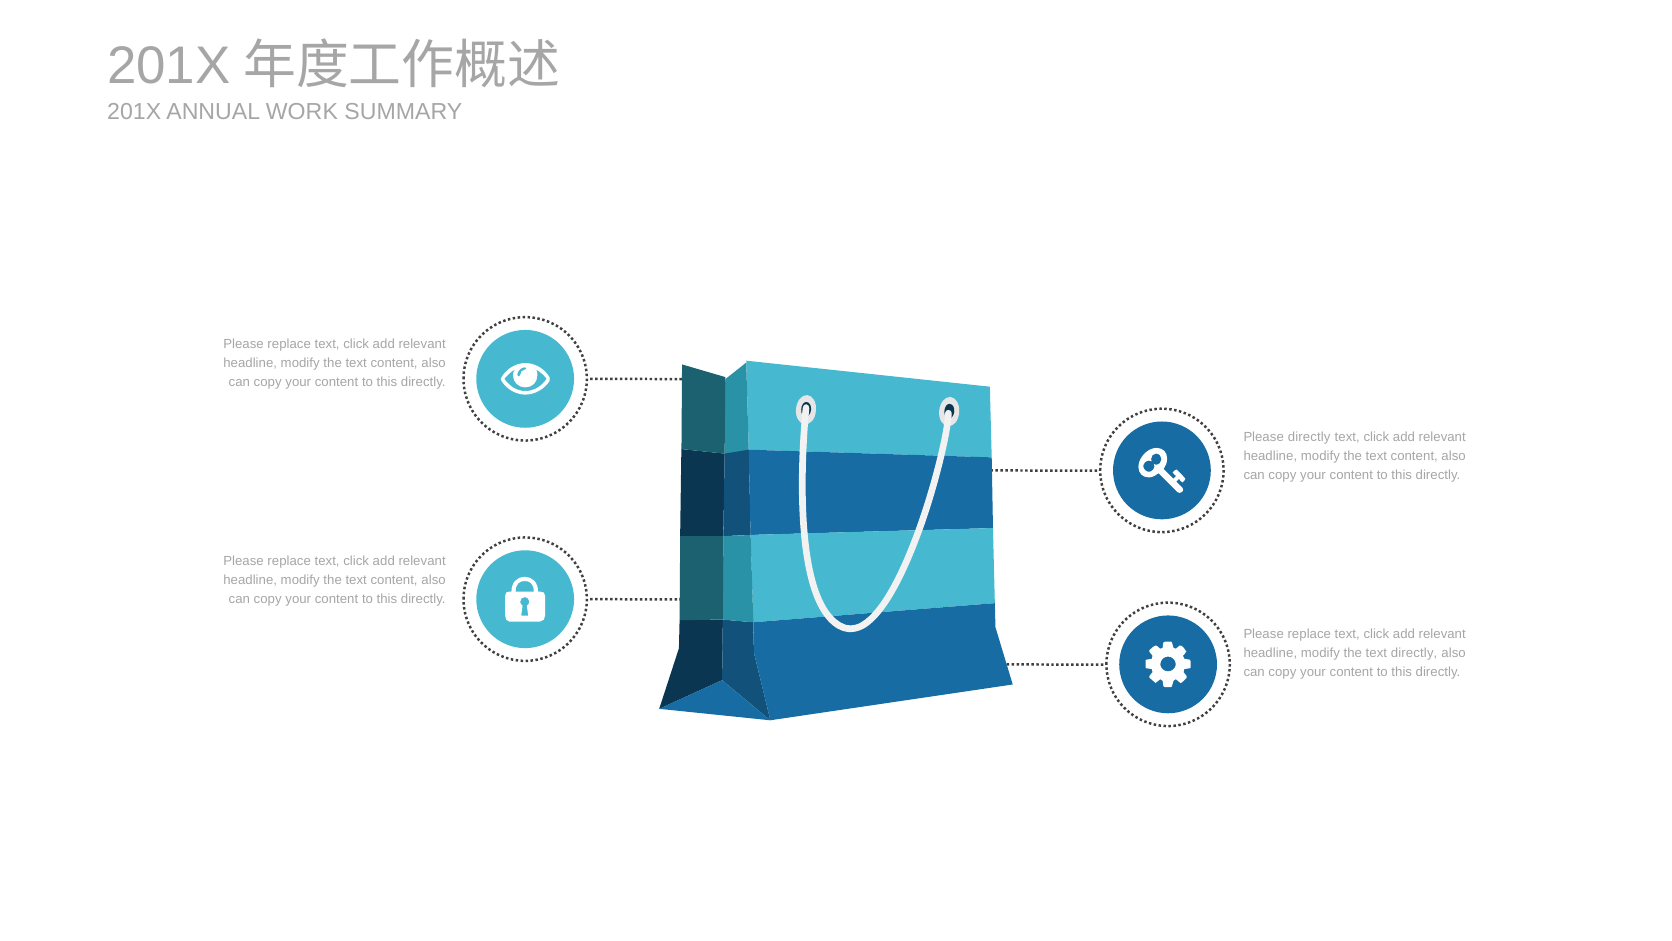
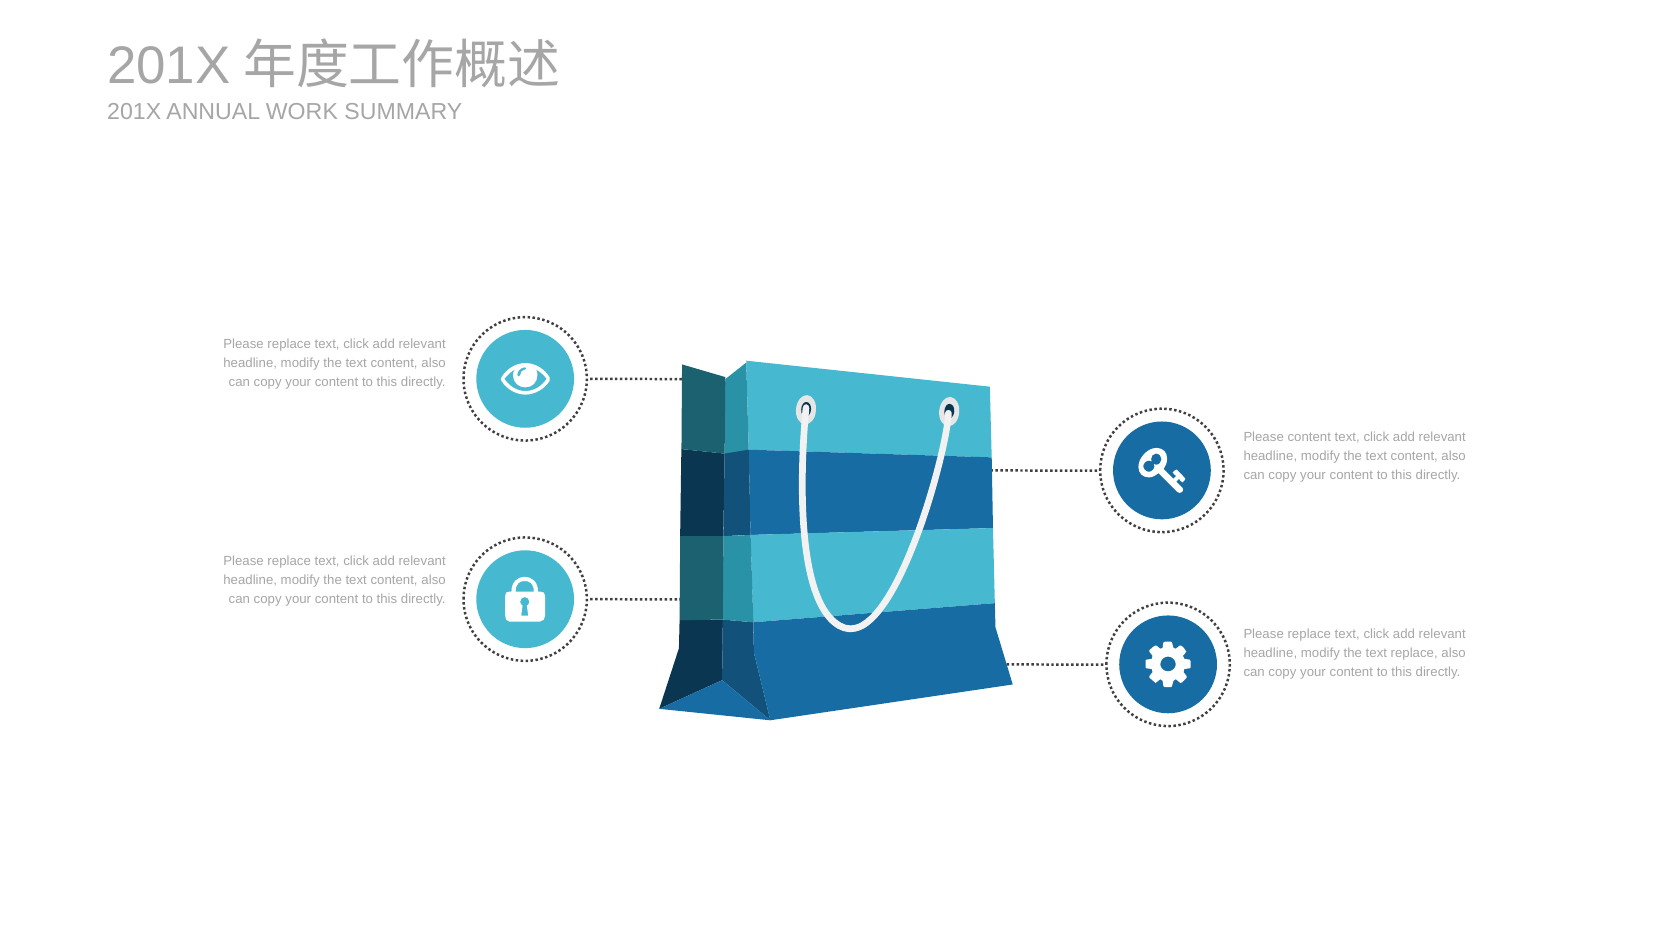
Please directly: directly -> content (1309, 437)
text directly: directly -> replace (1414, 652)
